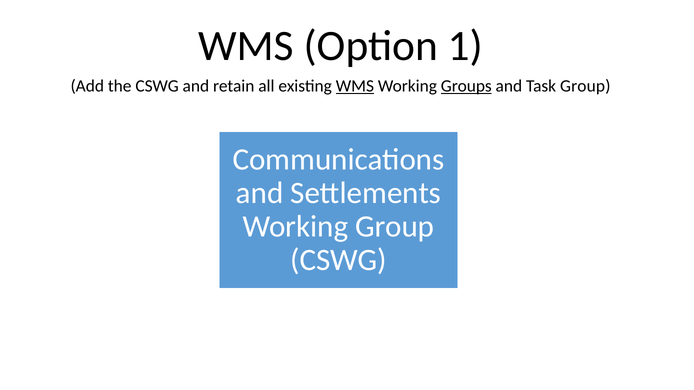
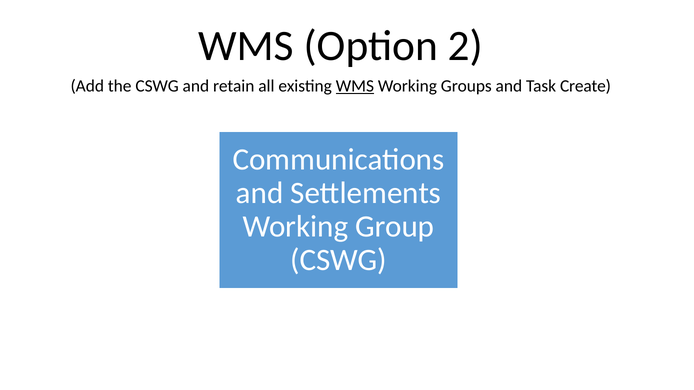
1: 1 -> 2 (465, 46)
Groups underline: present -> none (466, 86)
Task Group: Group -> Create (585, 86)
